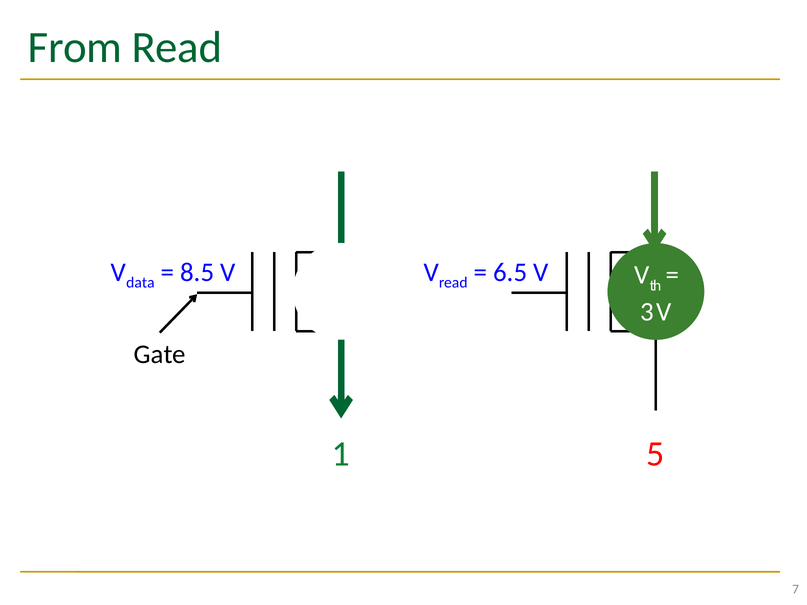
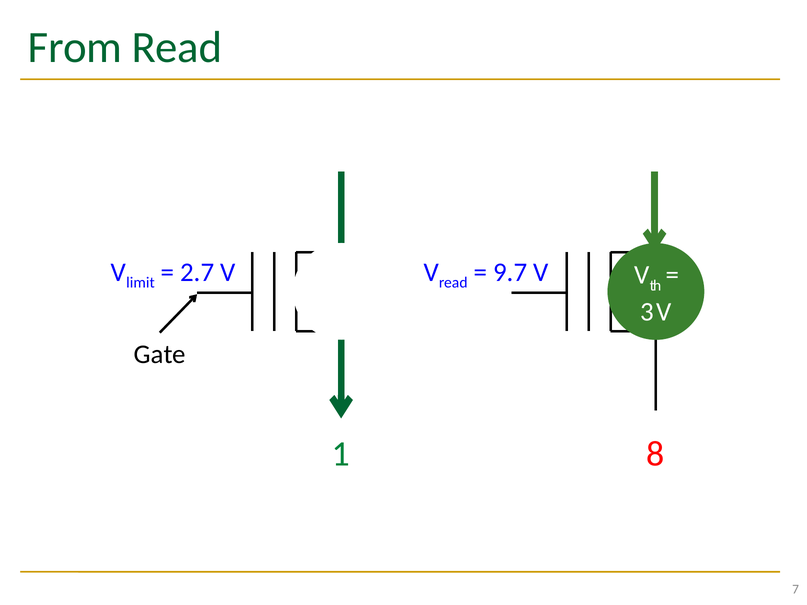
data: data -> limit (140, 283)
8.5: 8.5 -> 2.7 (197, 272)
6.5: 6.5 -> 9.7 (510, 272)
5: 5 -> 8 (656, 454)
